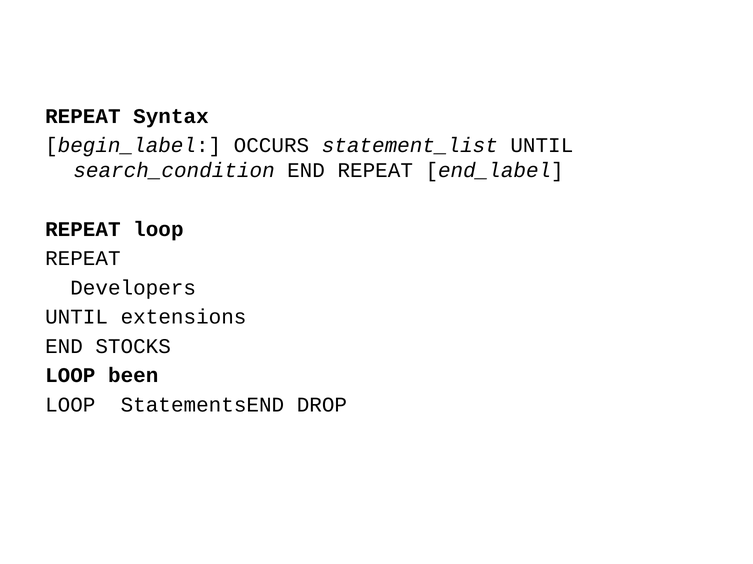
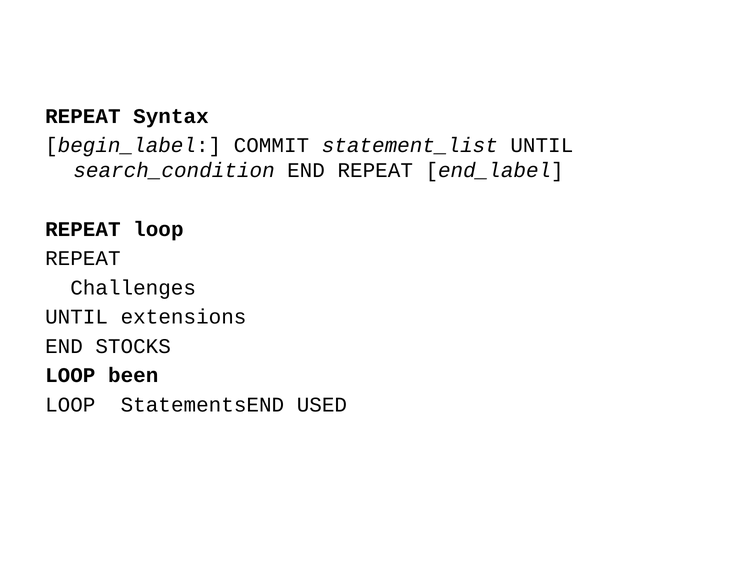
OCCURS: OCCURS -> COMMIT (271, 146)
Developers: Developers -> Challenges (133, 288)
DROP: DROP -> USED (322, 405)
